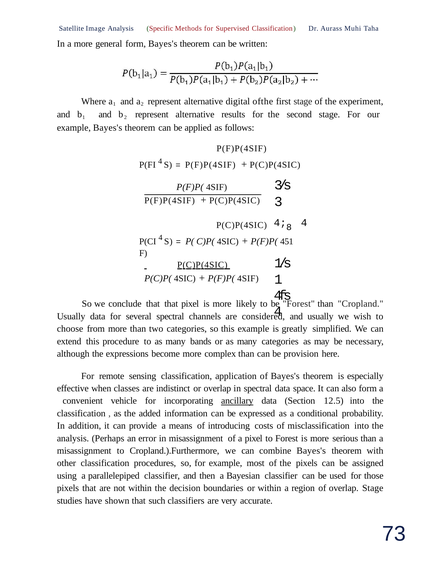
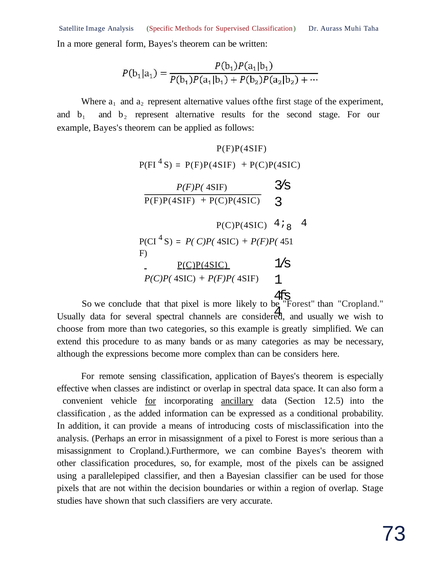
digital: digital -> values (238, 101)
provision: provision -> considers (301, 353)
for underline: none -> present (150, 400)
